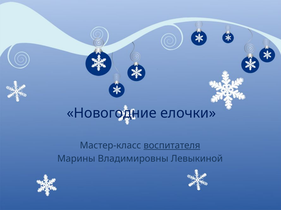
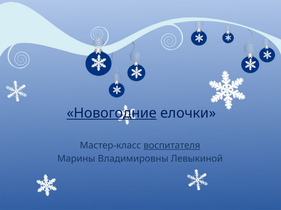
Новогодние underline: none -> present (112, 114)
